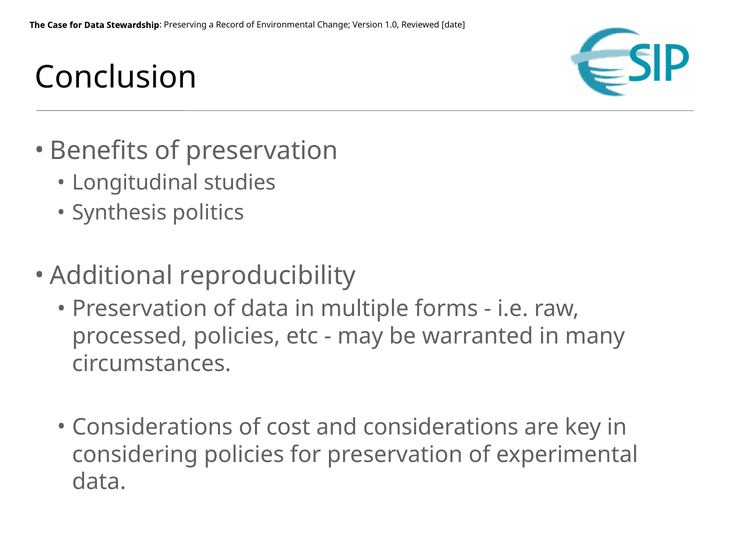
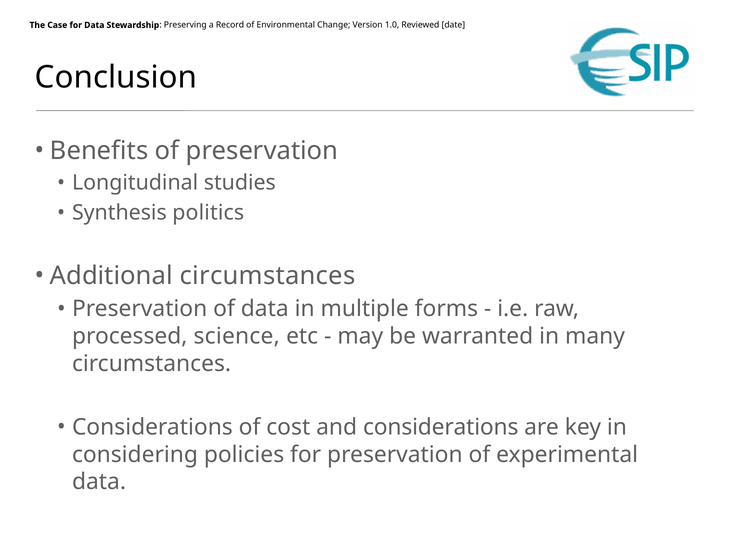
Additional reproducibility: reproducibility -> circumstances (268, 275)
processed policies: policies -> science (237, 336)
